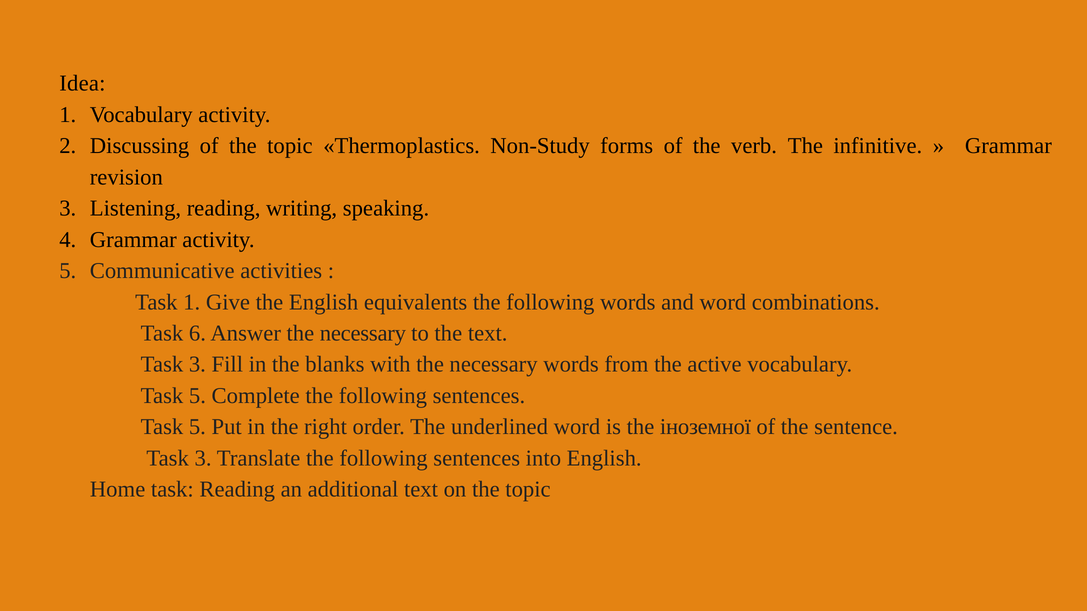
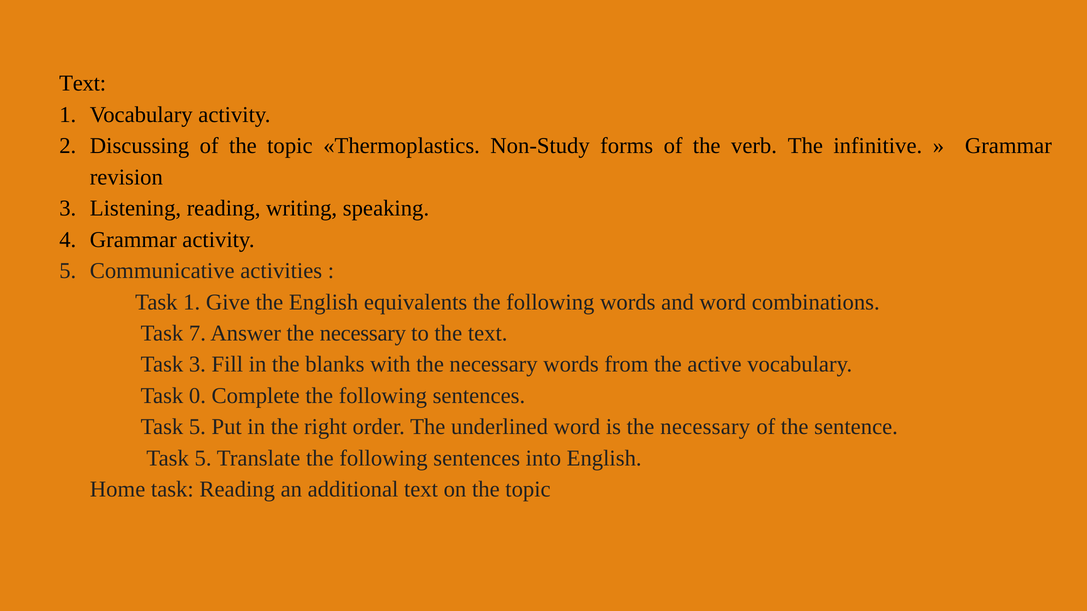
Idea: Idea -> Text (83, 83)
6: 6 -> 7 (197, 334)
5: 5 -> 0 (197, 396)
is the іноземної: іноземної -> necessary (705, 427)
3: 3 -> 5 (203, 459)
